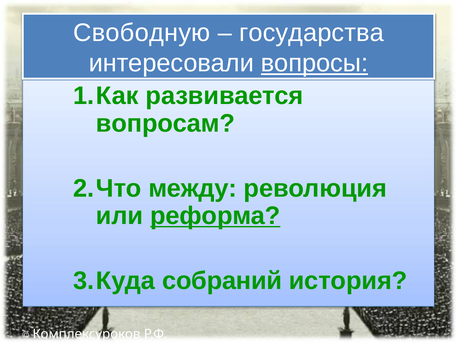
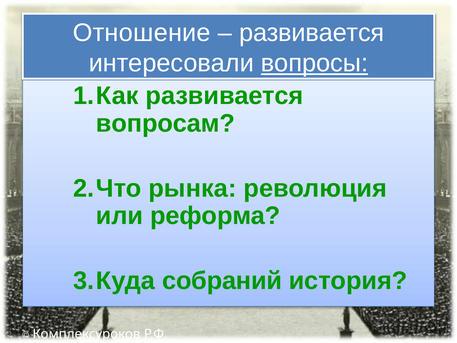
Свободную: Свободную -> Отношение (142, 33)
государства: государства -> развивается (312, 33)
между: между -> рынка (192, 188)
реформа underline: present -> none (215, 216)
